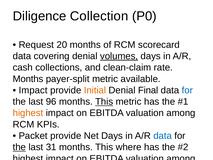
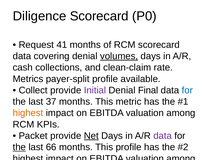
Diligence Collection: Collection -> Scorecard (99, 16)
20: 20 -> 41 (62, 45)
Months: Months -> Metrics (28, 79)
payer-split metric: metric -> profile (105, 79)
Impact: Impact -> Collect (33, 90)
Initial colour: orange -> purple (95, 90)
96: 96 -> 37 (51, 101)
This underline: present -> none (104, 101)
Net underline: none -> present (91, 136)
data colour: blue -> purple (163, 136)
31: 31 -> 66 (51, 147)
This where: where -> profile (129, 147)
